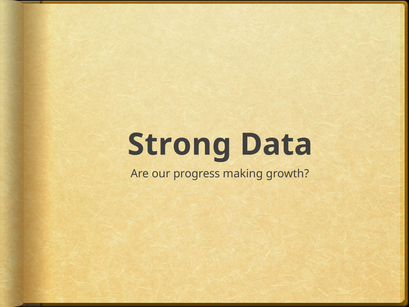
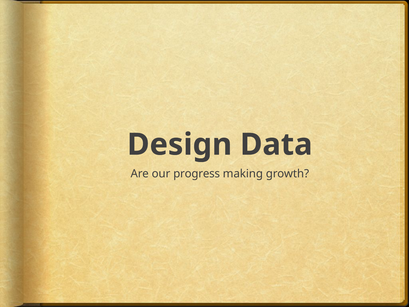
Strong: Strong -> Design (180, 144)
